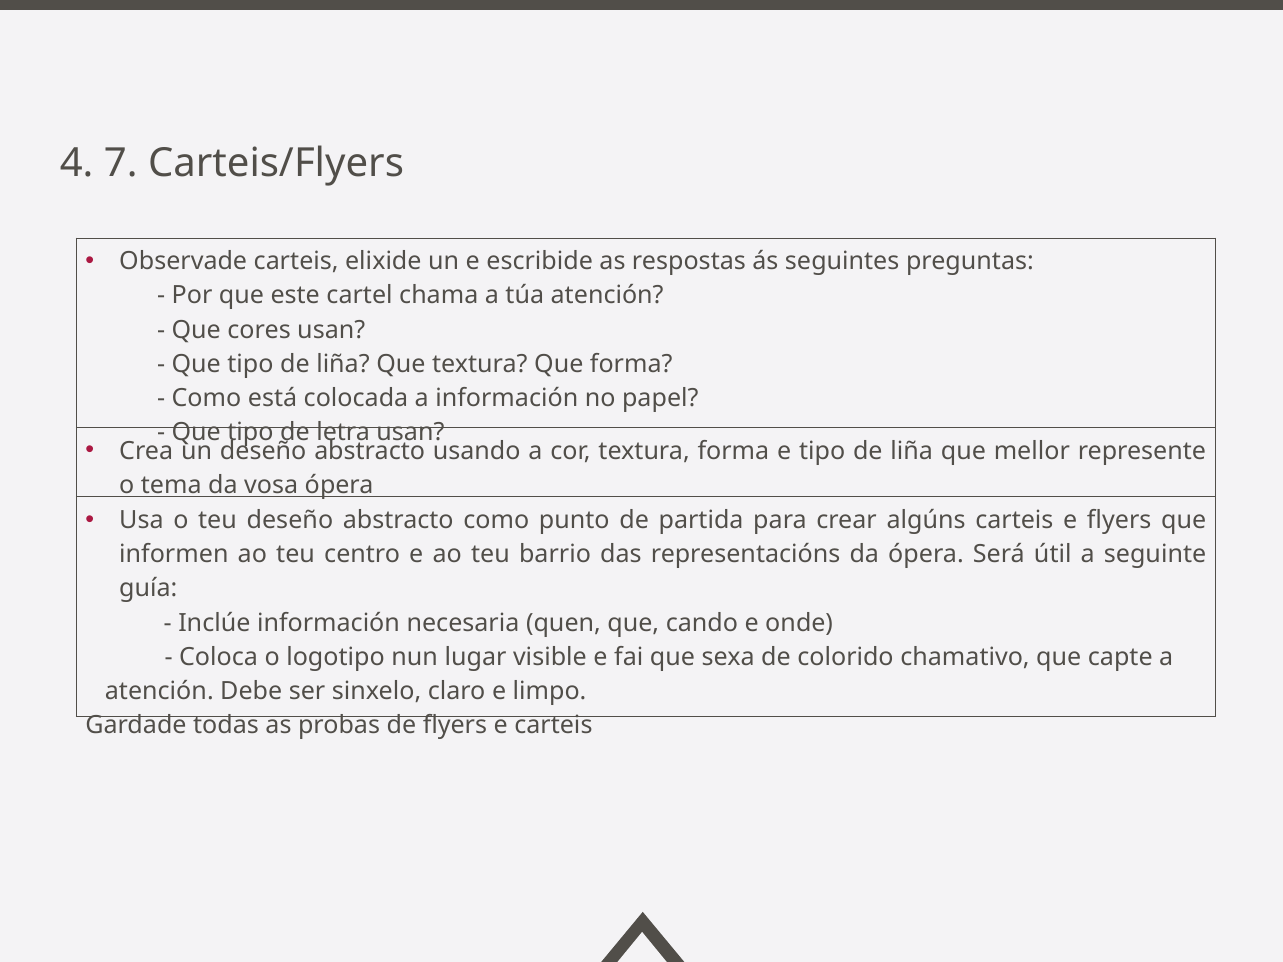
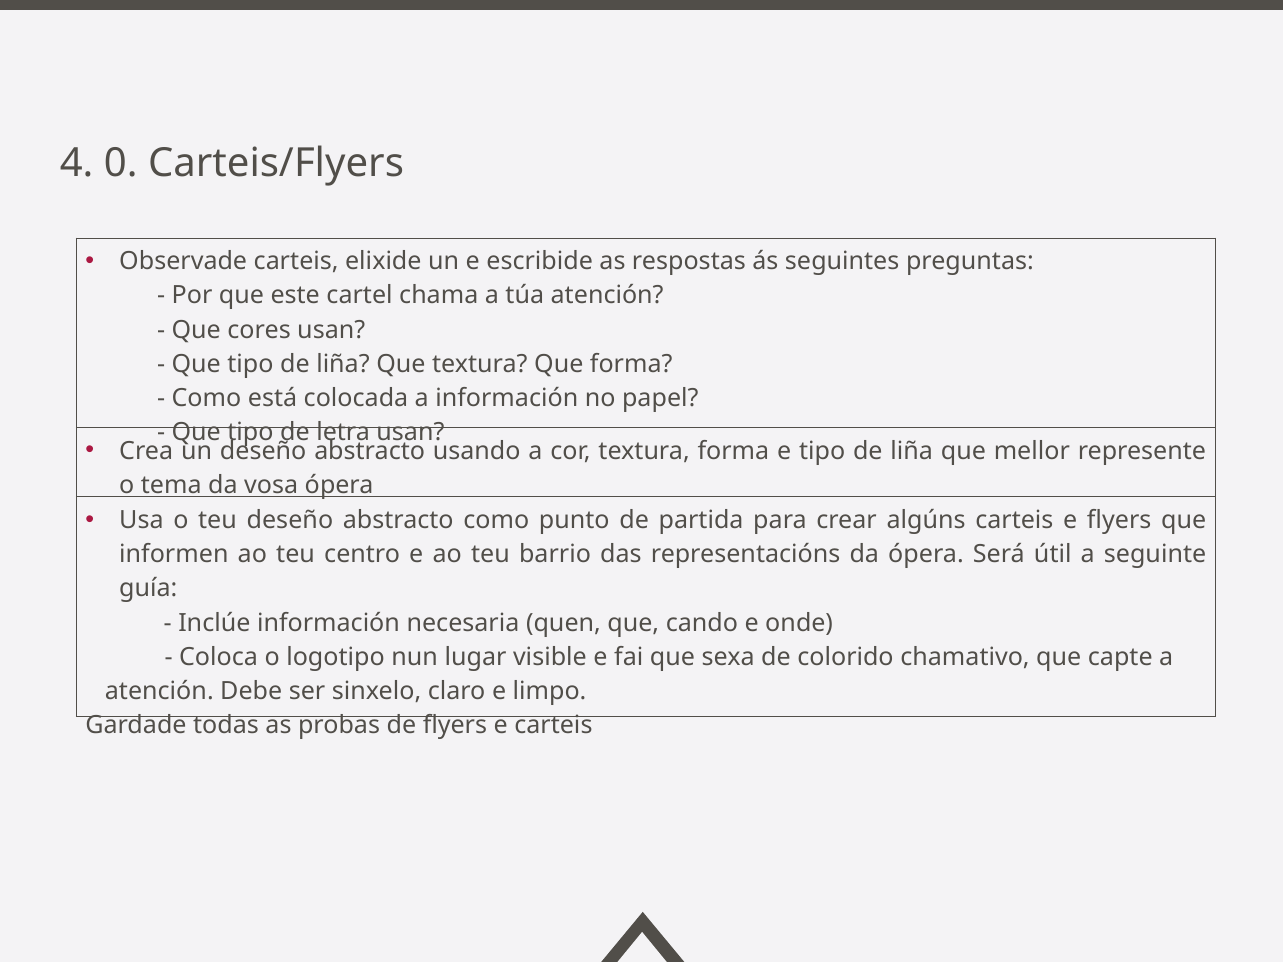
7: 7 -> 0 (121, 163)
